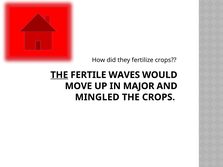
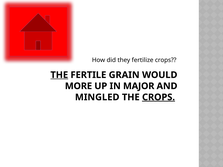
WAVES: WAVES -> GRAIN (124, 75)
MOVE: MOVE -> MORE (78, 86)
CROPS underline: none -> present (159, 97)
